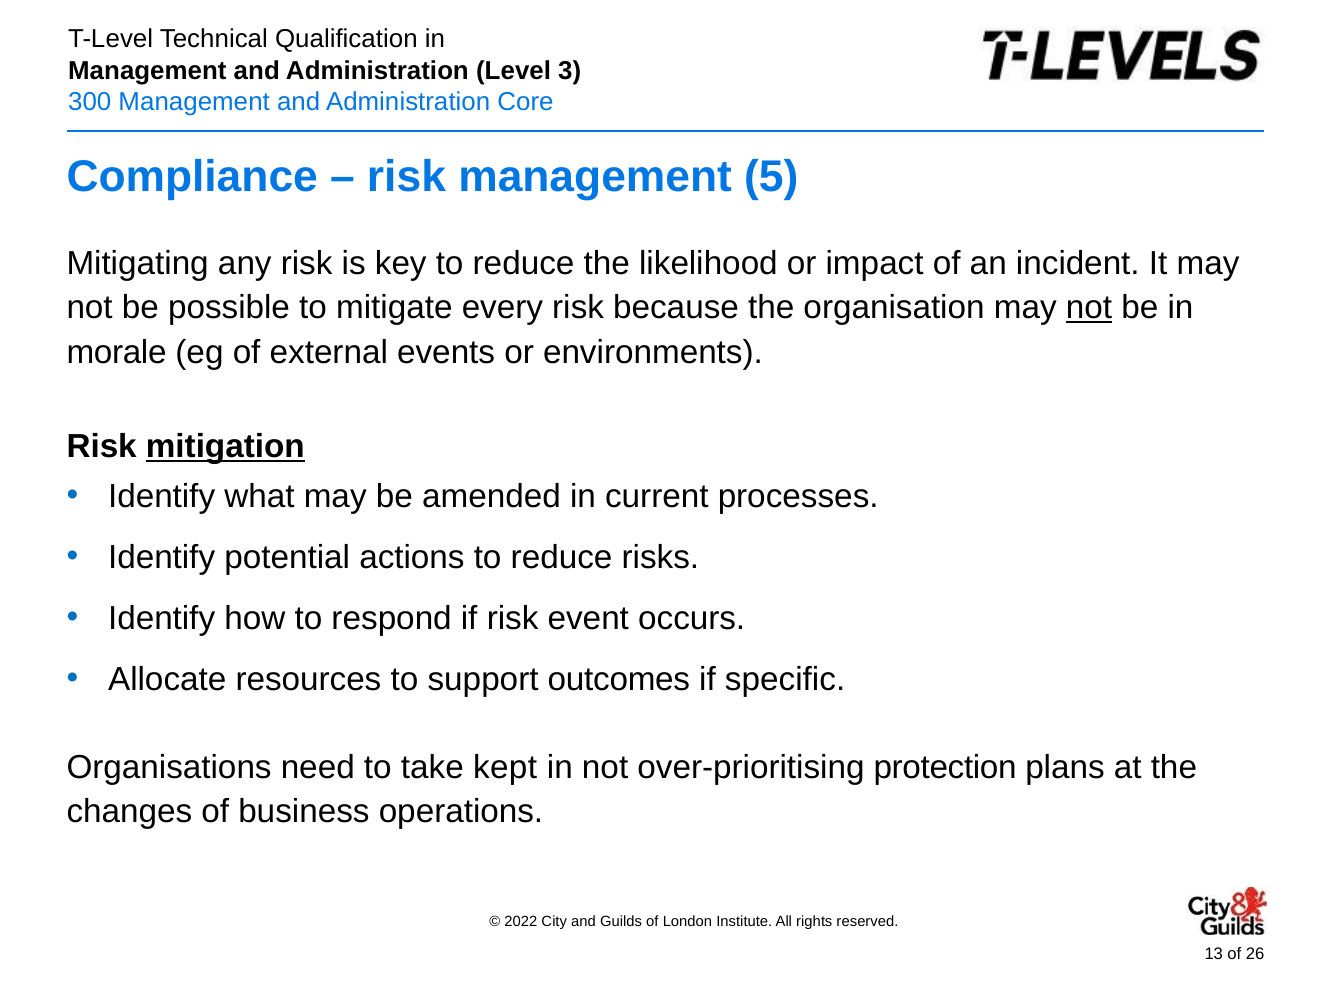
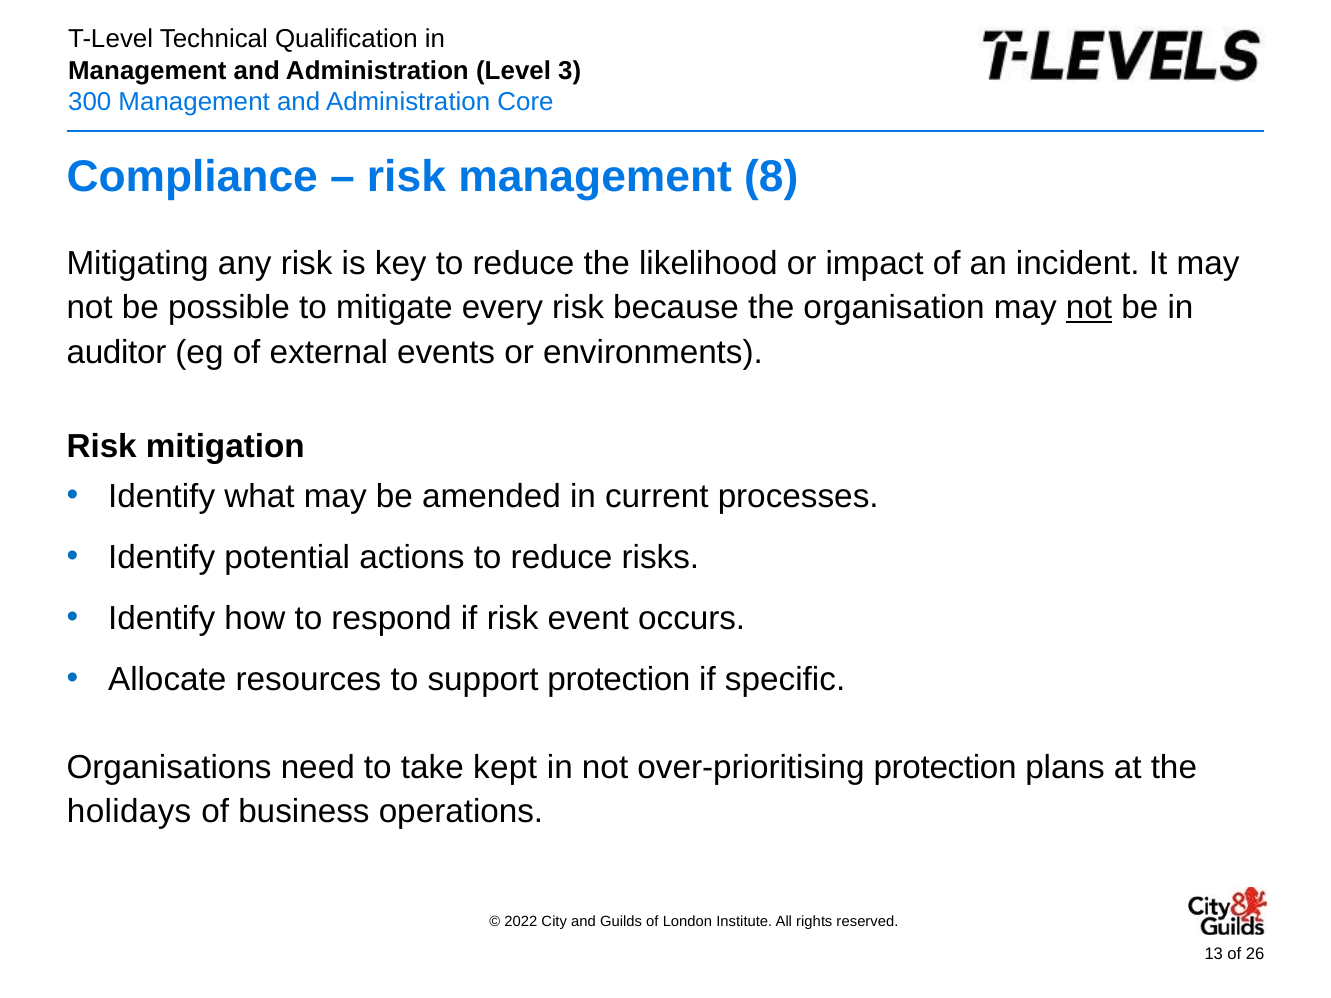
5: 5 -> 8 (771, 176)
morale: morale -> auditor (116, 352)
mitigation underline: present -> none (225, 446)
support outcomes: outcomes -> protection (619, 679)
changes: changes -> holidays (129, 812)
